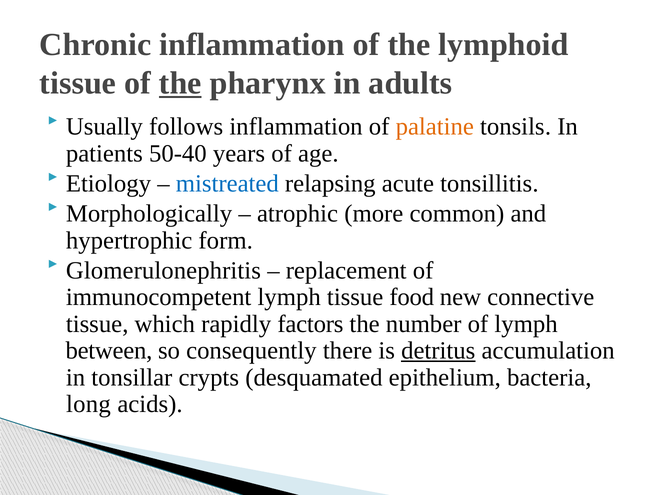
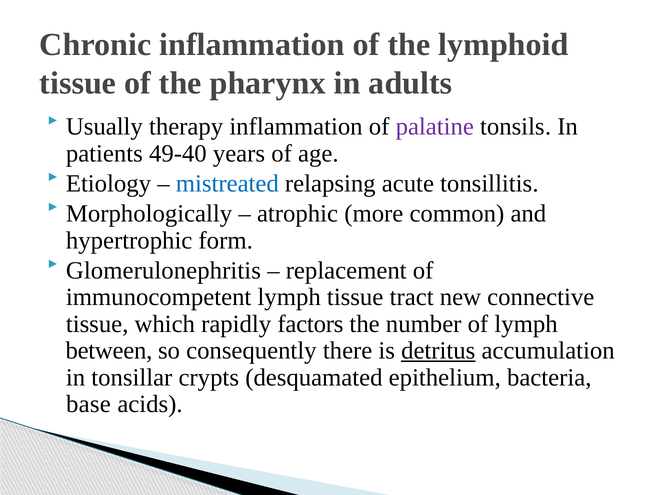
the underline: present -> none (180, 83)
follows: follows -> therapy (186, 127)
palatine colour: orange -> purple (435, 127)
50-40: 50-40 -> 49-40 (178, 154)
food: food -> tract (412, 297)
long: long -> base (88, 404)
